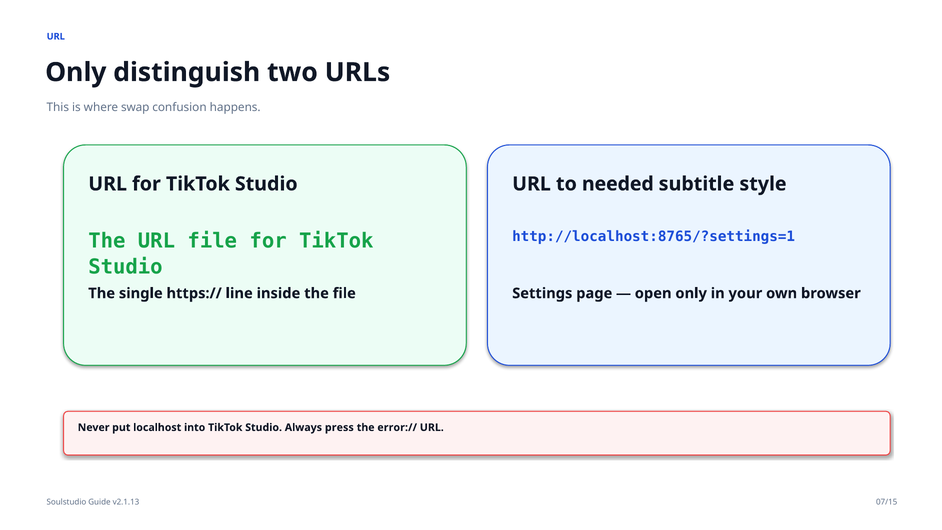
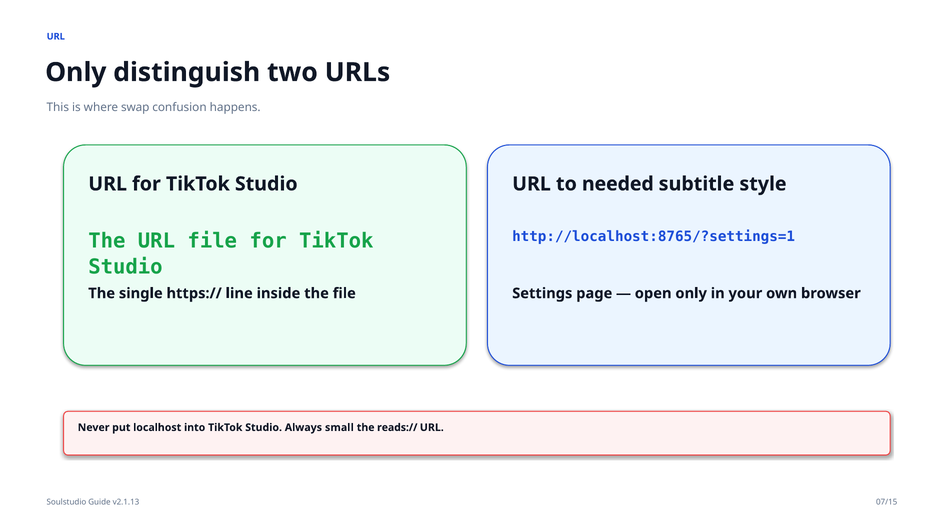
press: press -> small (339, 427)
error://: error:// -> reads:// (397, 427)
